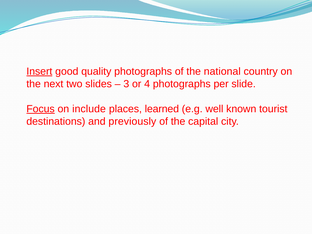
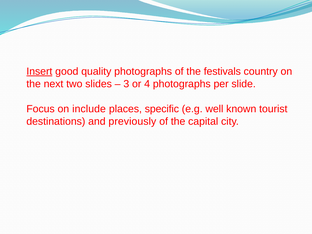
national: national -> festivals (222, 71)
Focus underline: present -> none (41, 109)
learned: learned -> specific (162, 109)
